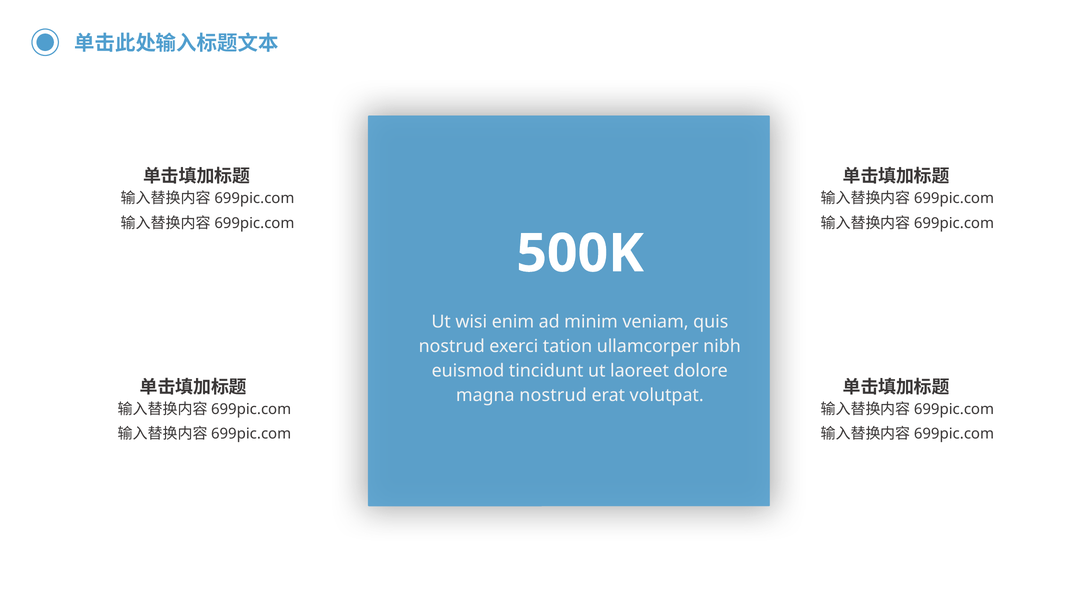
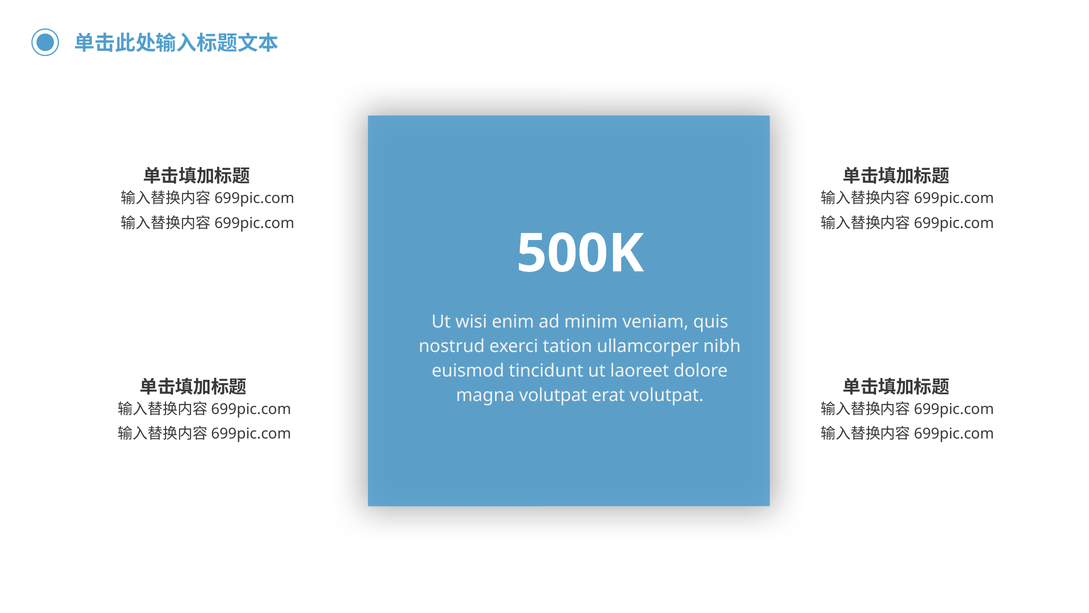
magna nostrud: nostrud -> volutpat (553, 395)
